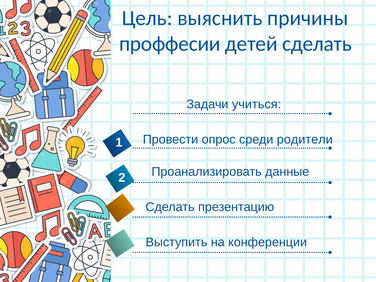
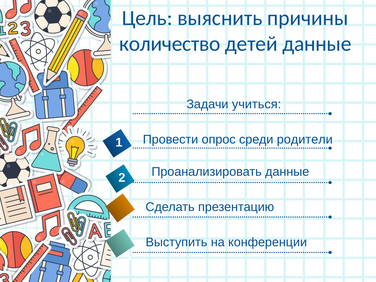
проффесии: проффесии -> количество (170, 44)
детей сделать: сделать -> данные (317, 44)
